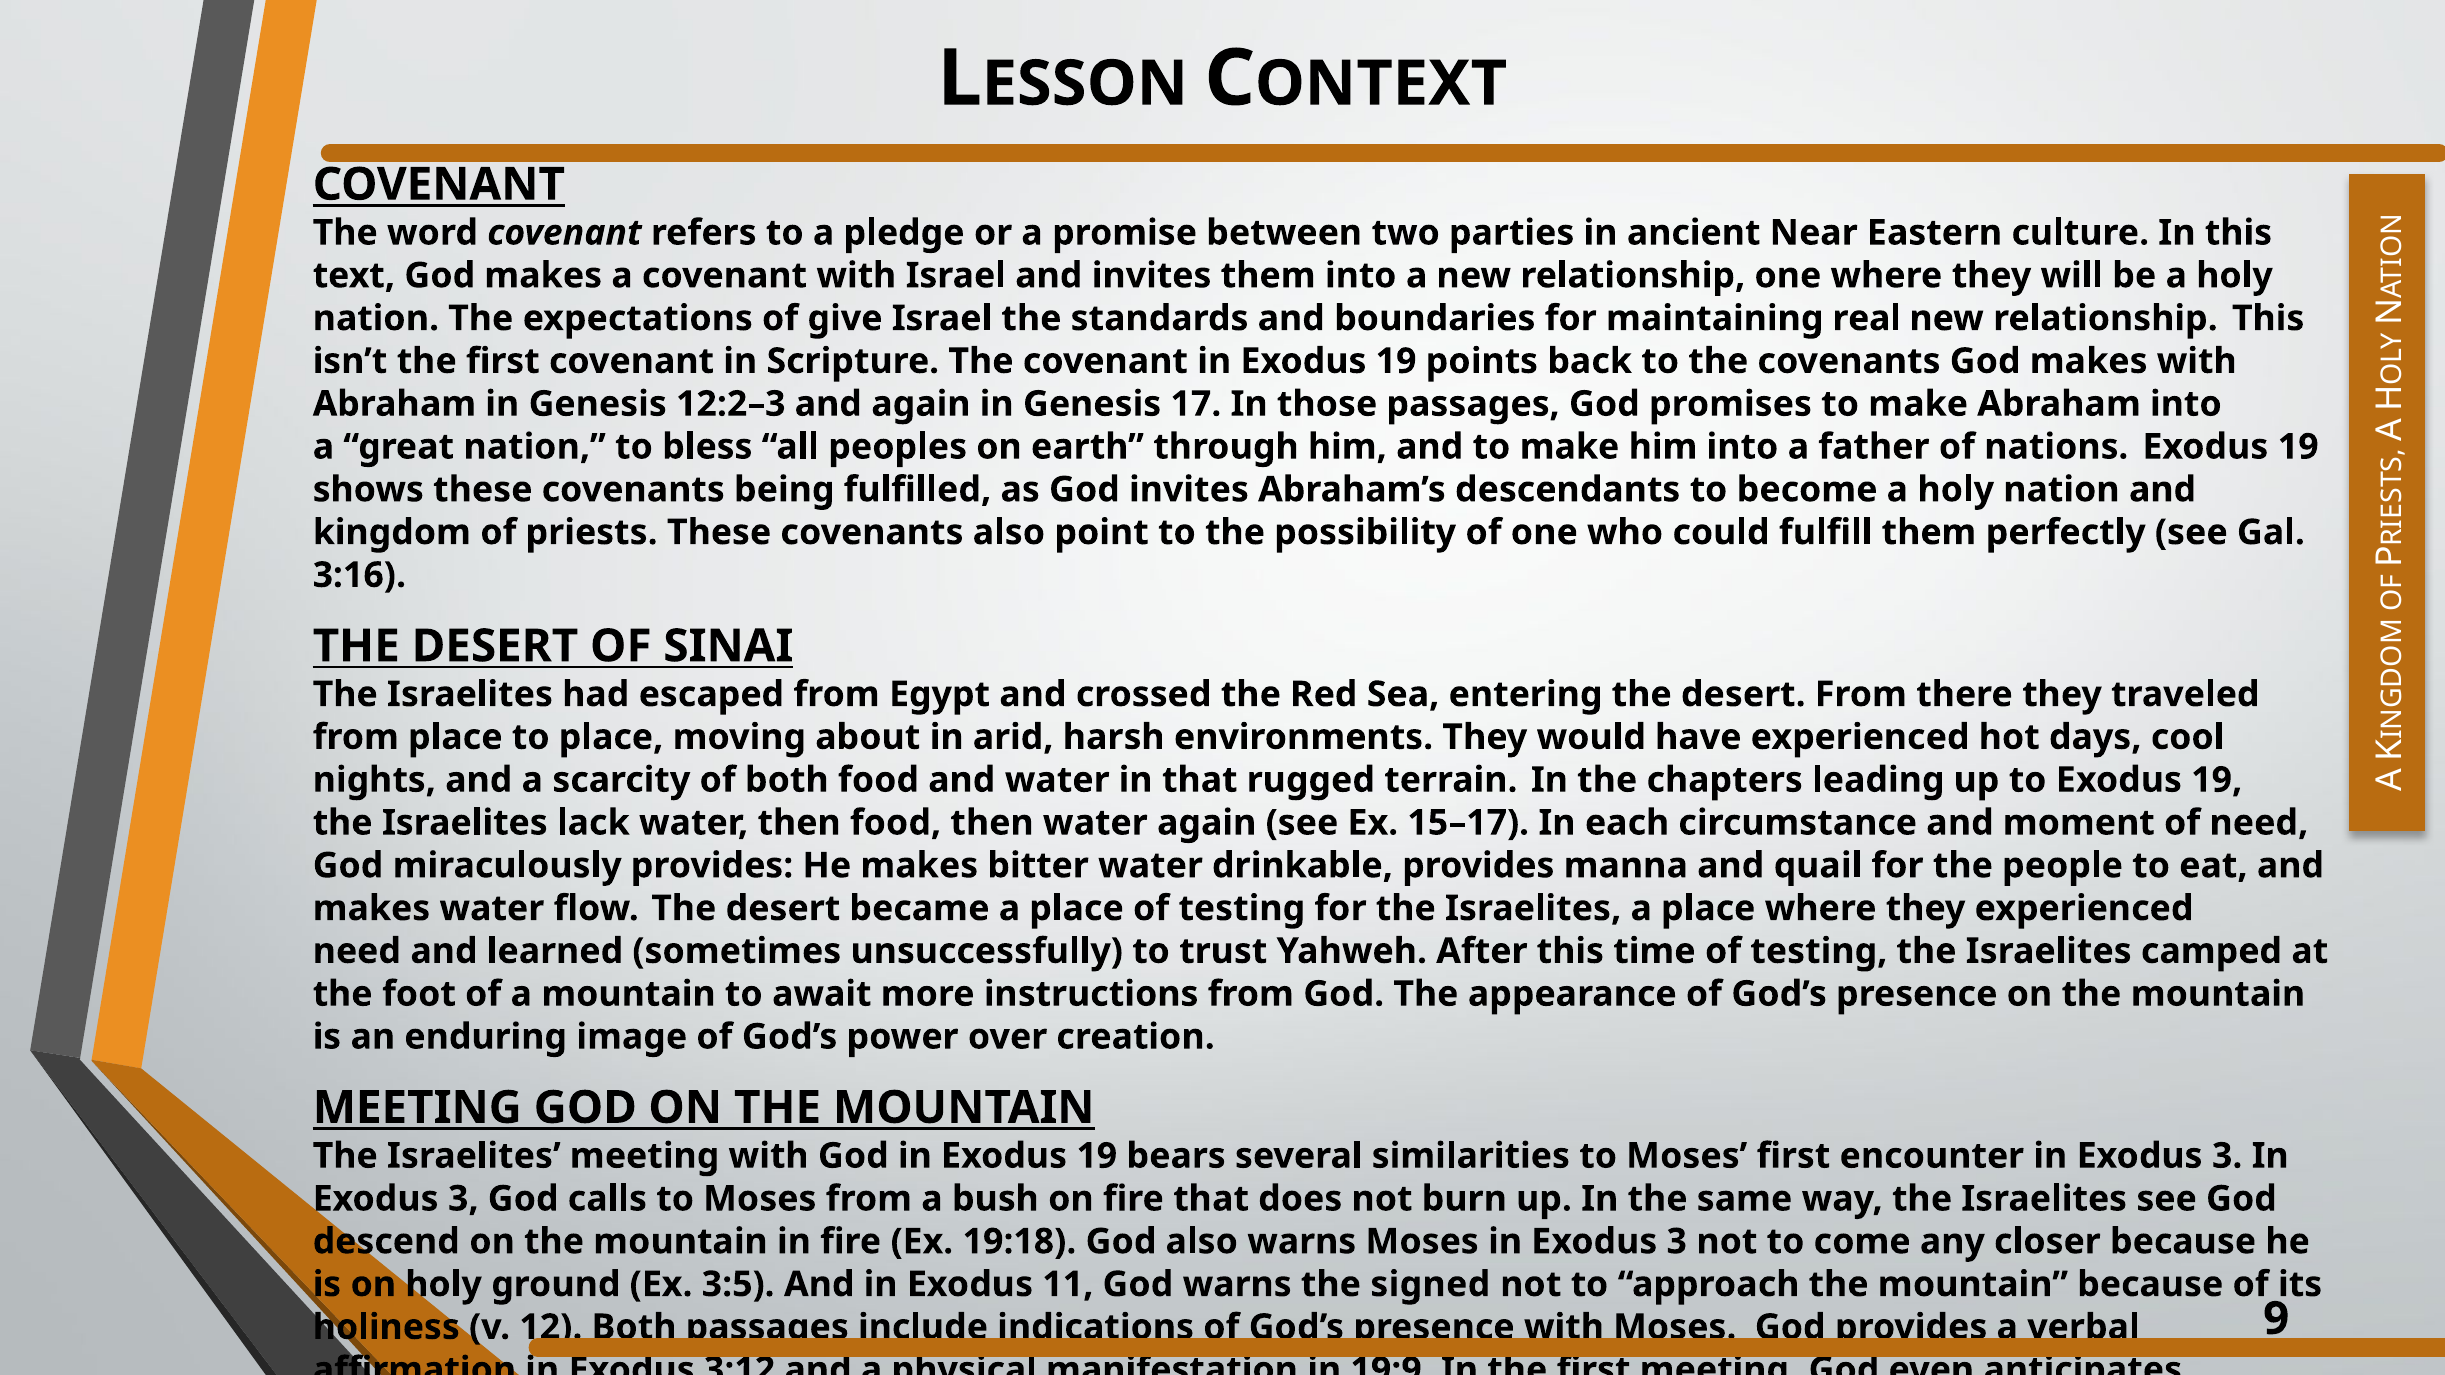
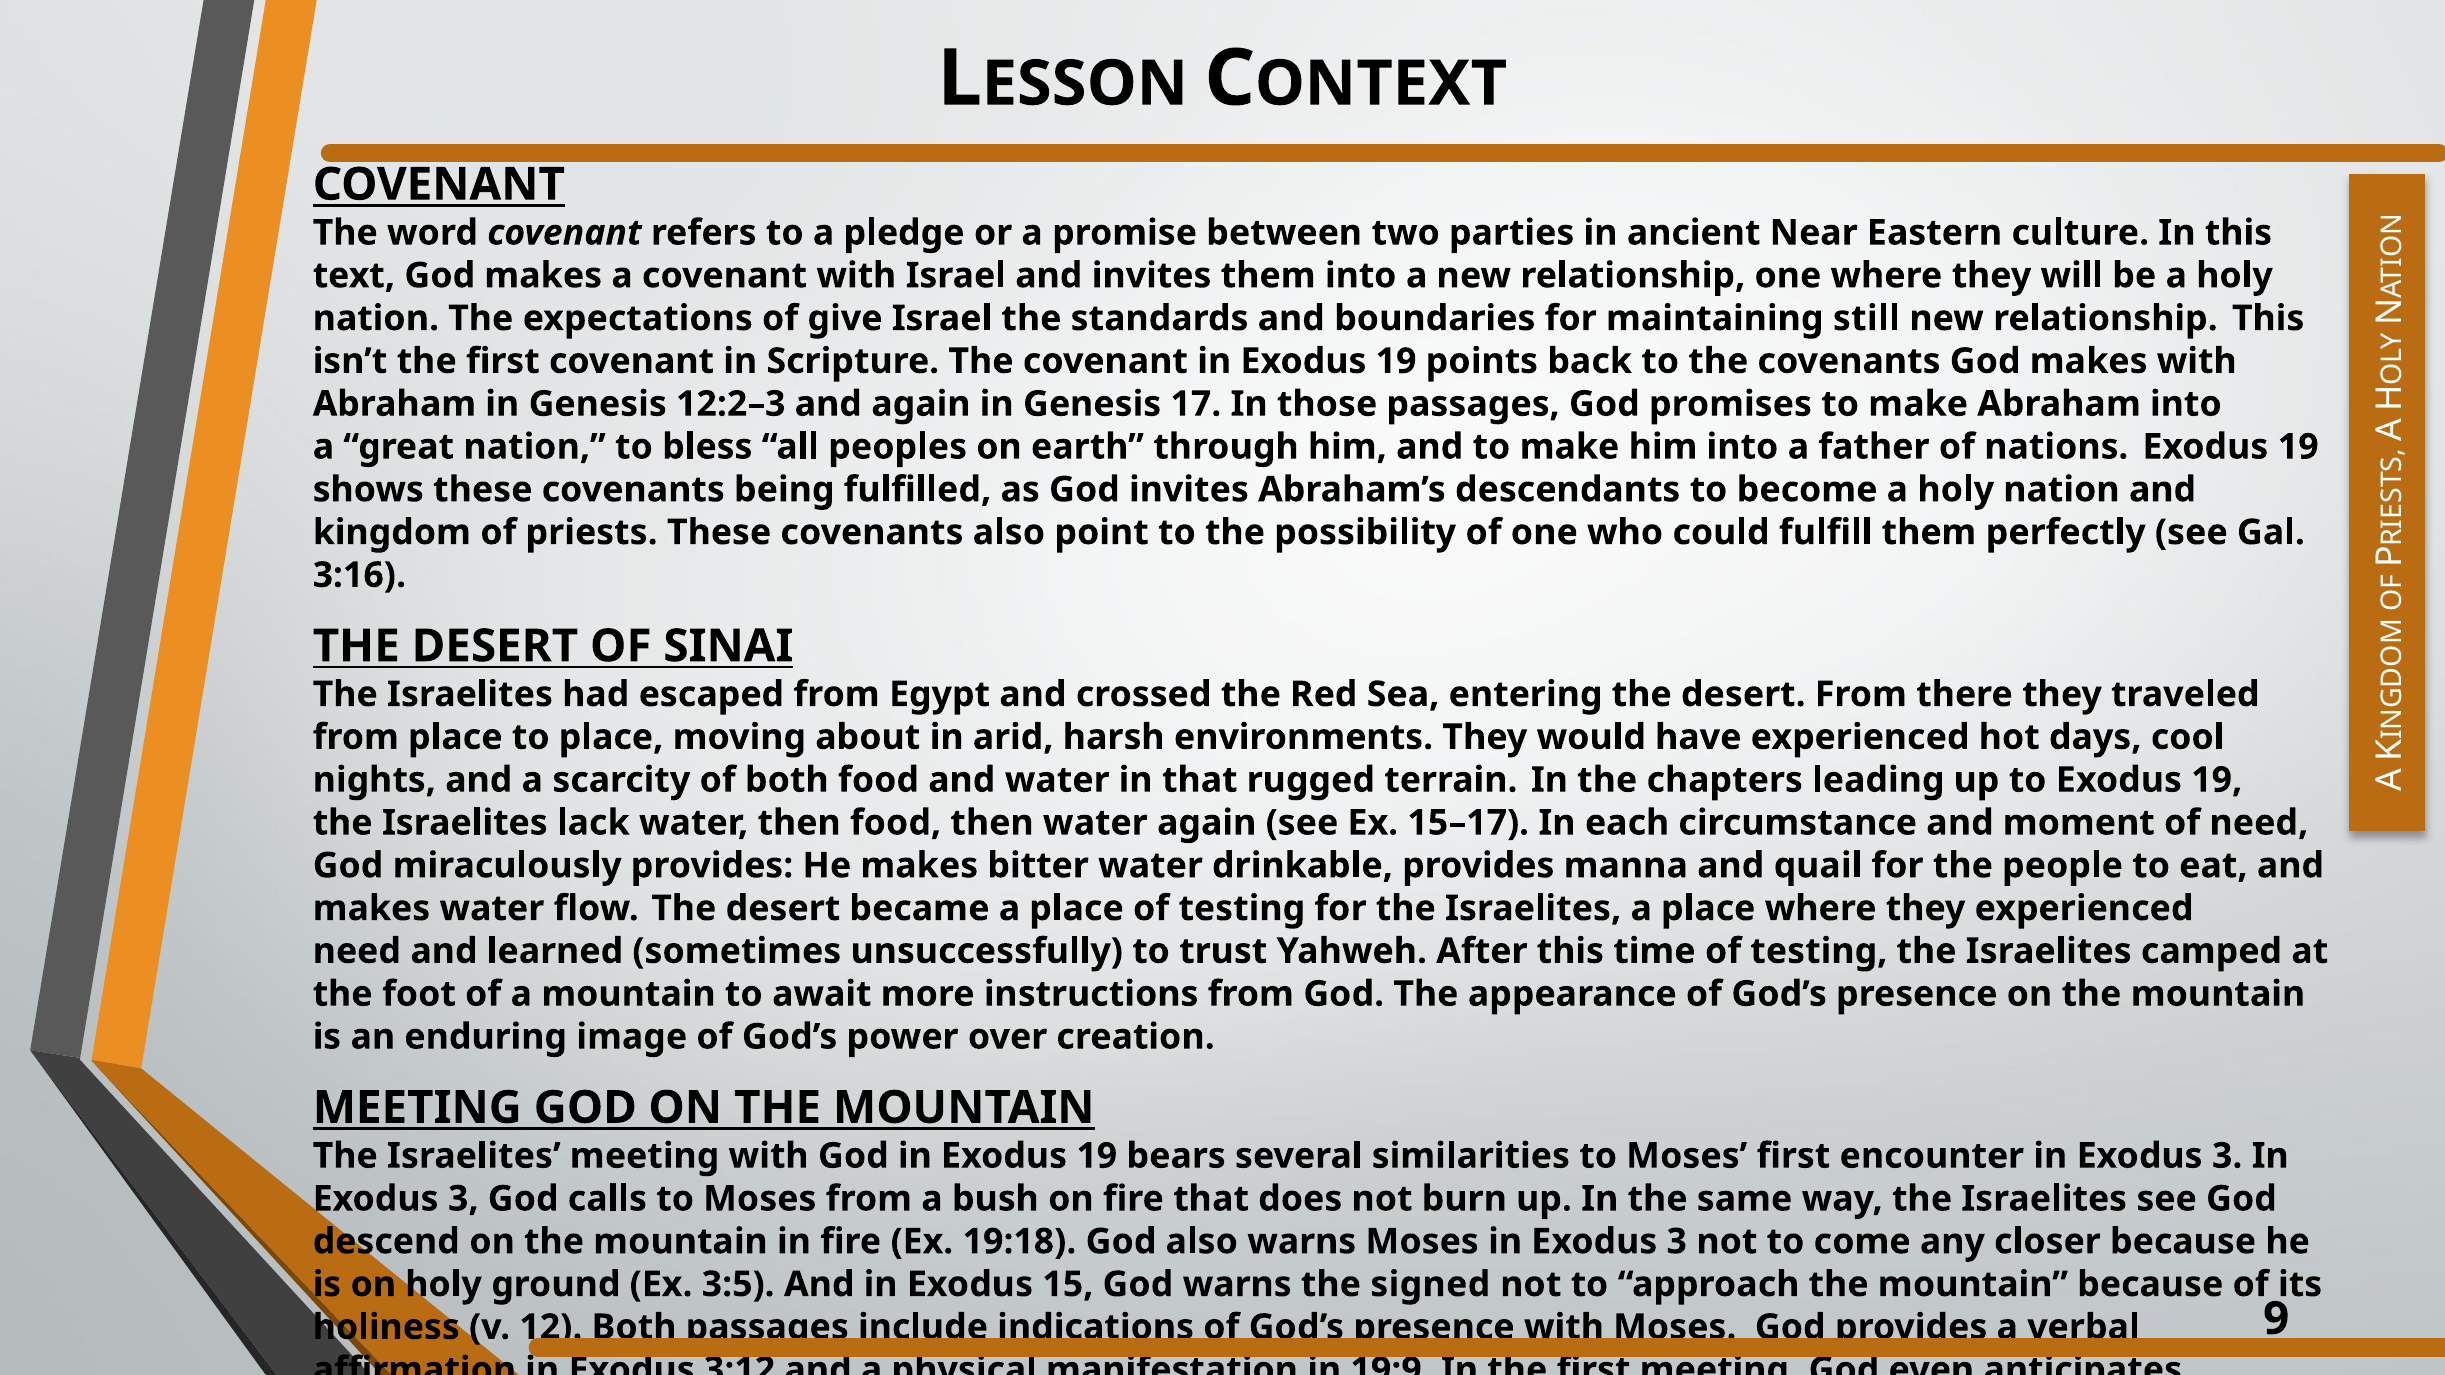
real: real -> still (1866, 318)
11: 11 -> 15 (1068, 1285)
